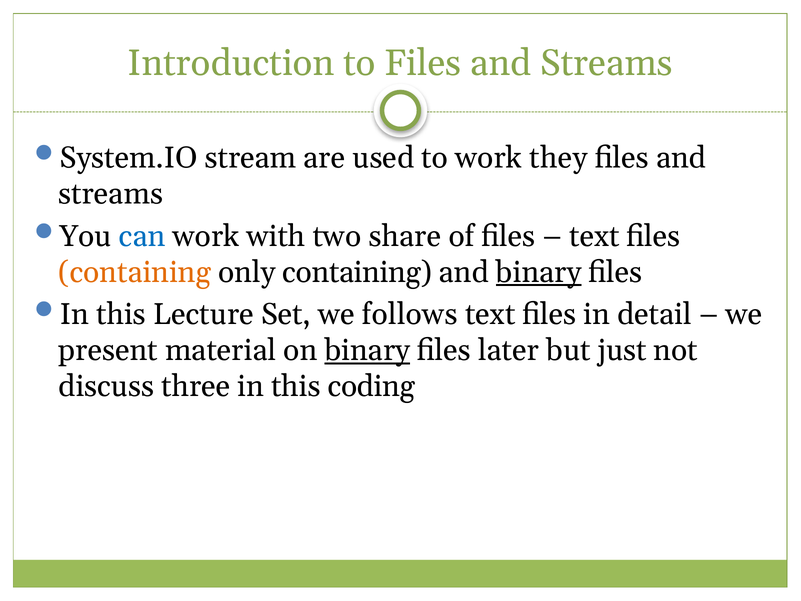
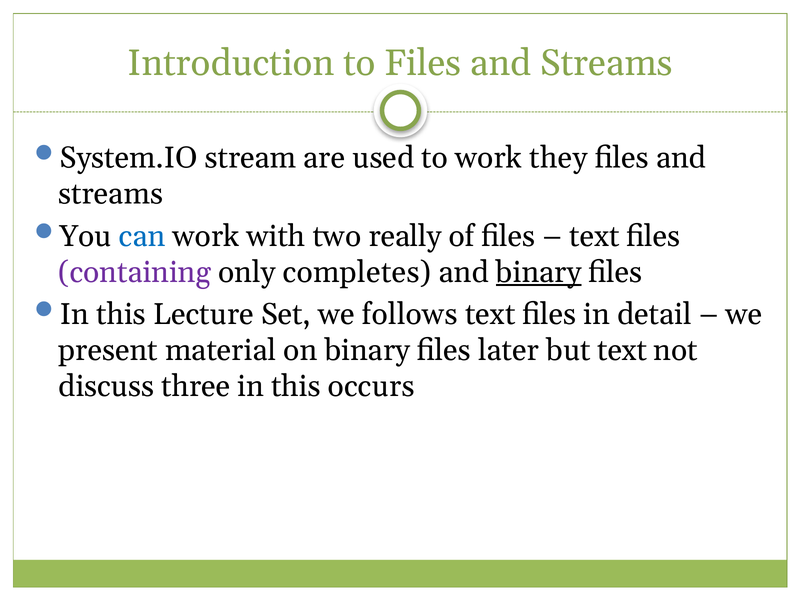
share: share -> really (405, 236)
containing colour: orange -> purple (135, 272)
only containing: containing -> completes (357, 272)
binary underline: present -> none (367, 350)
but just: just -> text (622, 350)
coding: coding -> occurs (371, 386)
